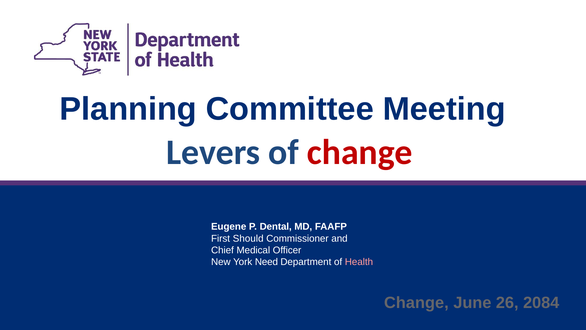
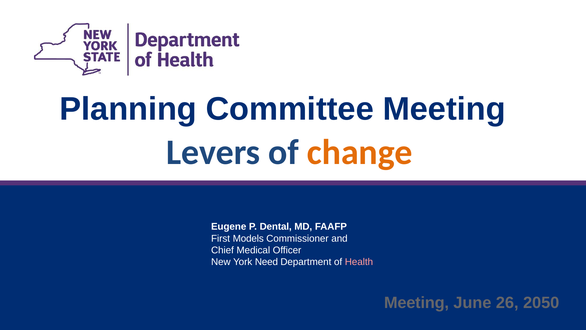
change colour: red -> orange (360, 152)
Should: Should -> Models (248, 238)
Change: Change -> Meeting (416, 303)
2084: 2084 -> 2050 (541, 303)
